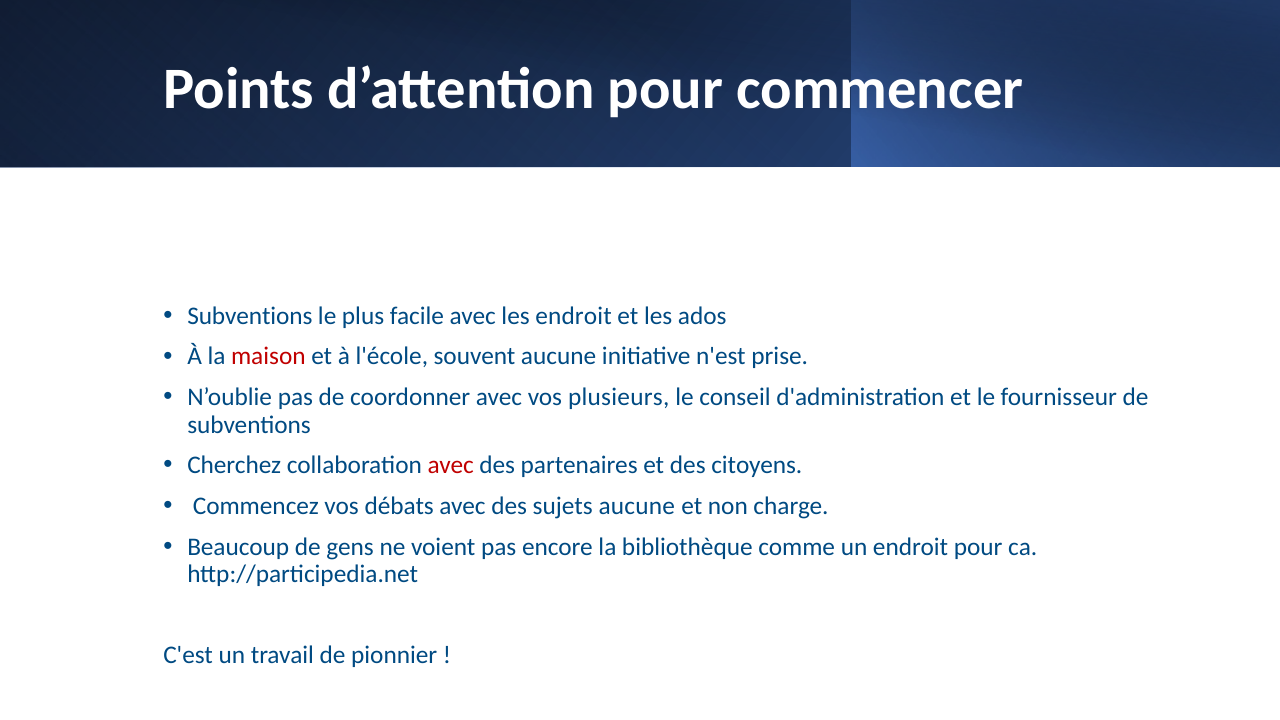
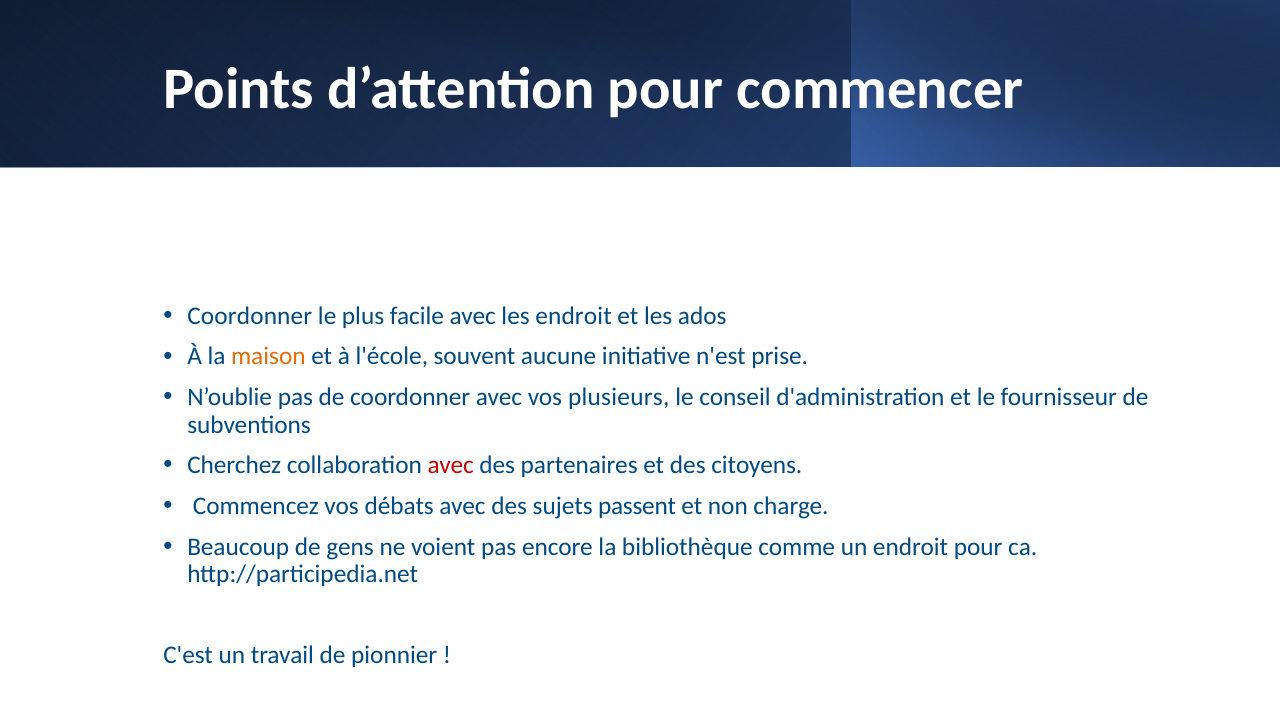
Subventions: Subventions -> Coordonner (250, 316)
maison colour: red -> orange (268, 357)
sujets aucune: aucune -> passent (637, 506)
